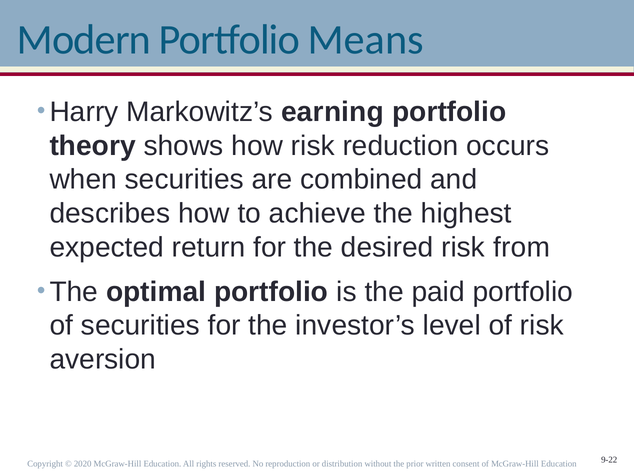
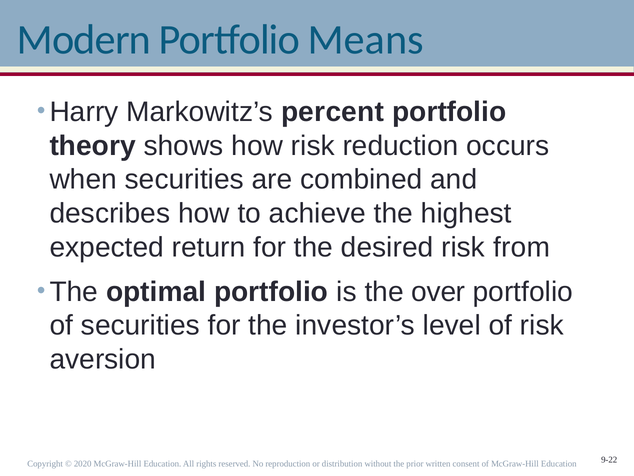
earning: earning -> percent (333, 112)
paid: paid -> over (438, 292)
